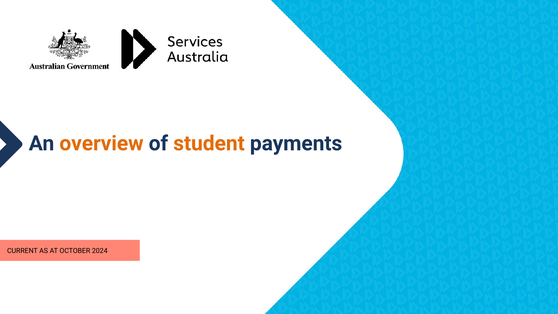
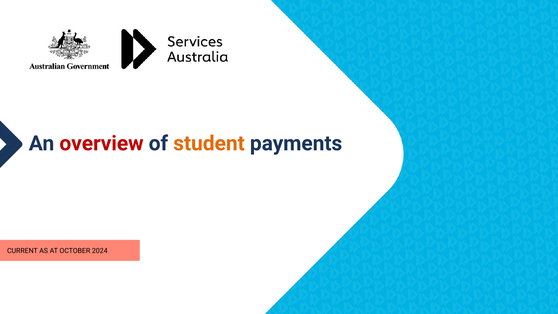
overview colour: orange -> red (101, 143)
